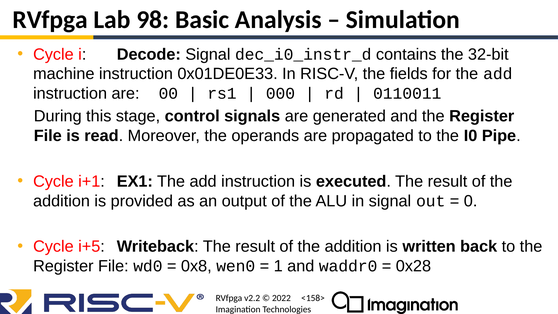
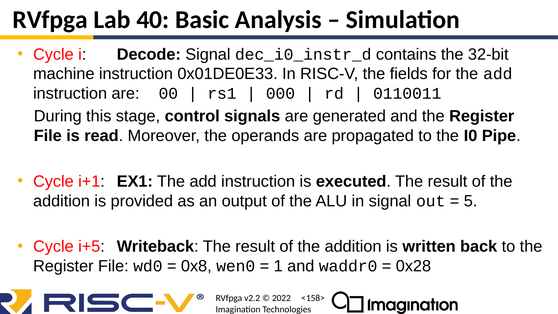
98: 98 -> 40 (153, 20)
0: 0 -> 5 (471, 201)
